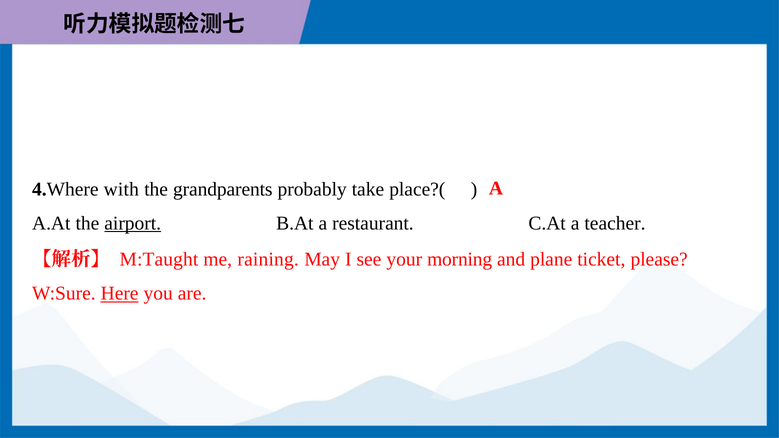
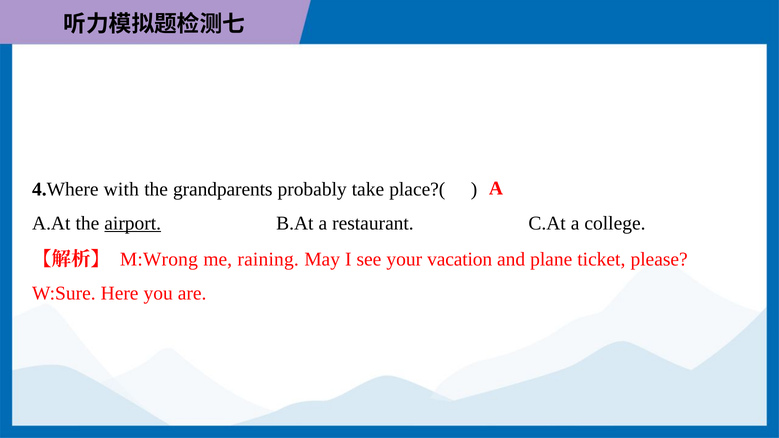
teacher: teacher -> college (615, 223)
M:Taught: M:Taught -> M:Wrong (159, 260)
morning: morning -> vacation (460, 260)
Here underline: present -> none (120, 294)
